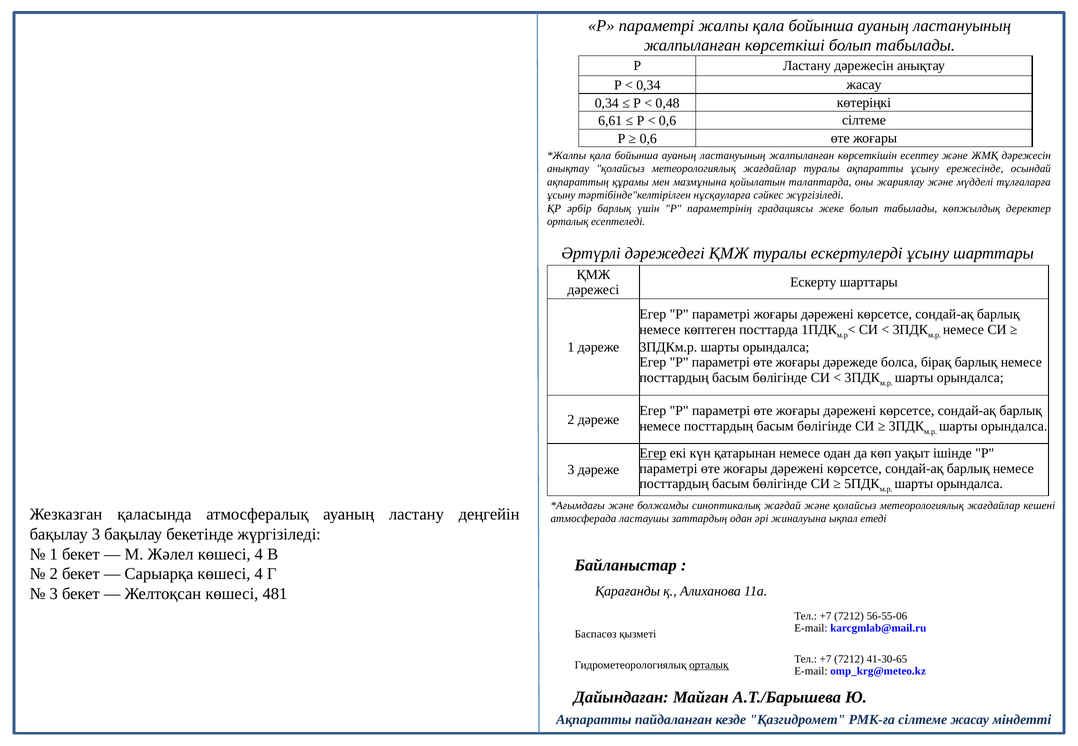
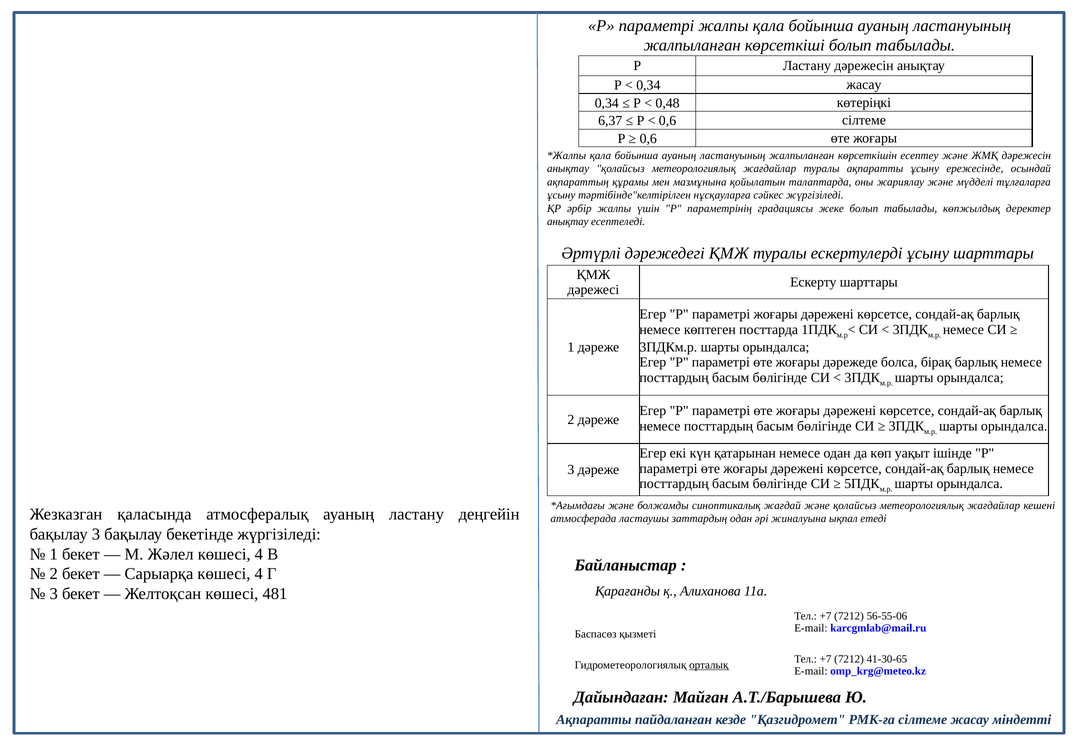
6,61: 6,61 -> 6,37 (610, 121)
әрбір барлық: барлық -> жалпы (614, 209)
орталық: орталық -> анықтау (568, 222)
Егер underline: present -> none (653, 454)
